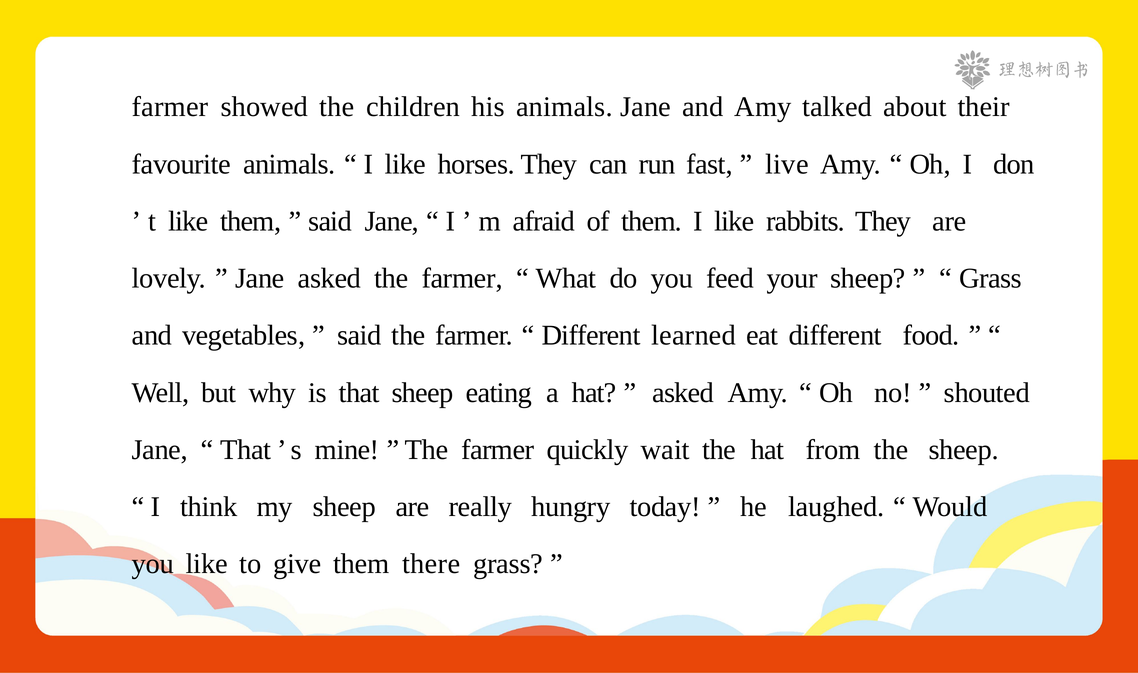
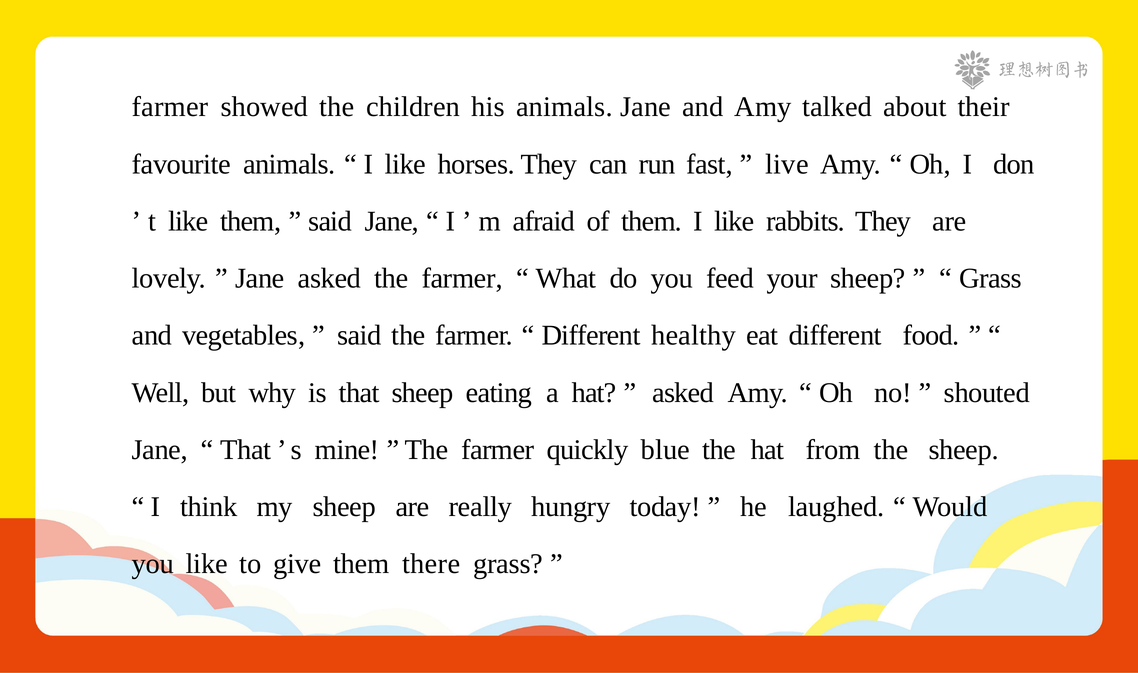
learned: learned -> healthy (694, 336)
wait: wait -> blue (665, 450)
